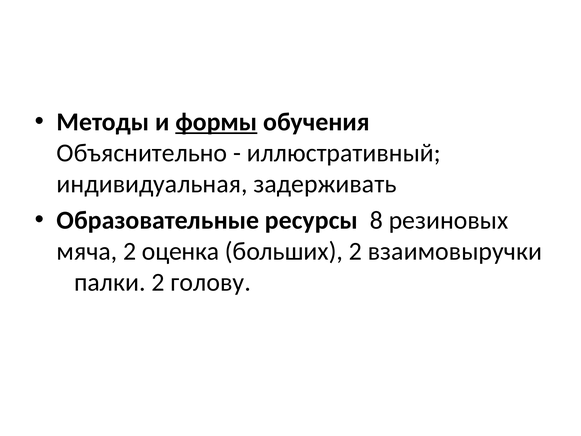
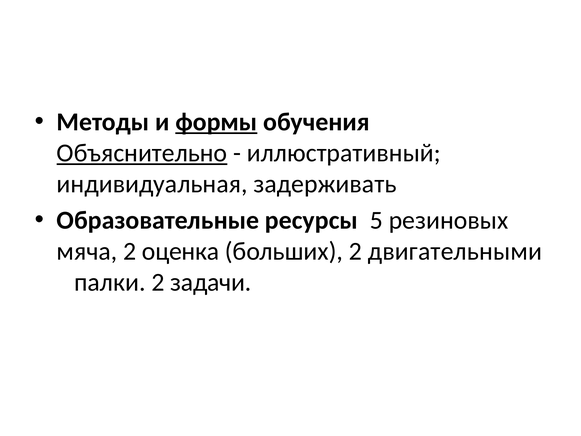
Объяснительно underline: none -> present (142, 153)
8: 8 -> 5 (376, 220)
взаимовыручки: взаимовыручки -> двигательными (455, 251)
голову: голову -> задачи (211, 282)
